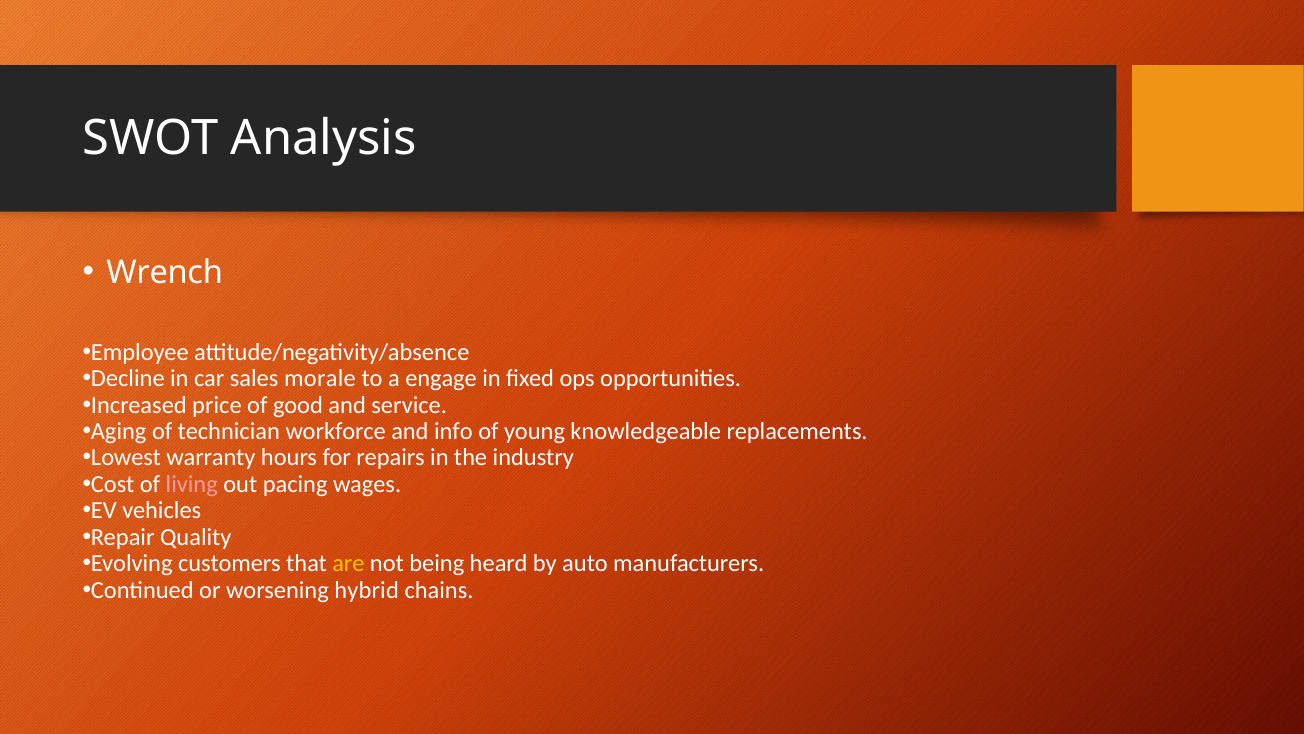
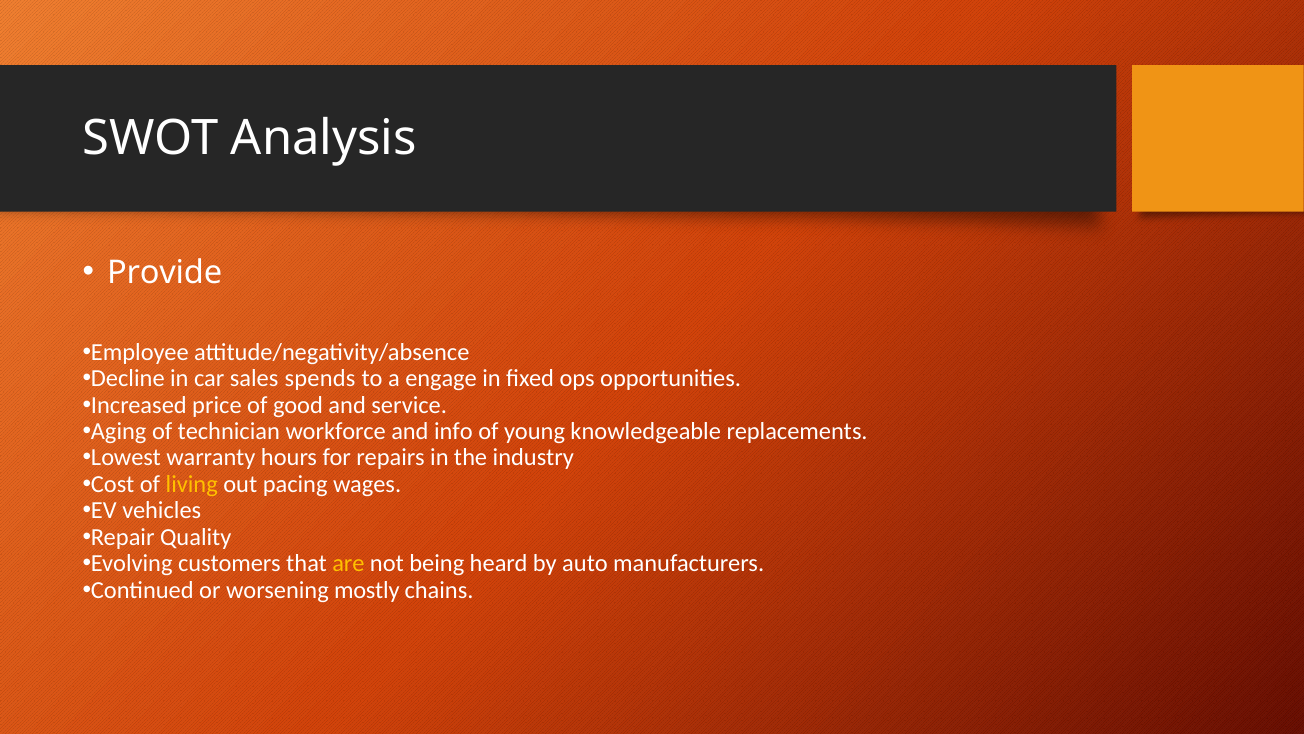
Wrench: Wrench -> Provide (165, 272)
morale: morale -> spends (320, 378)
living colour: pink -> yellow (192, 484)
hybrid: hybrid -> mostly (367, 590)
